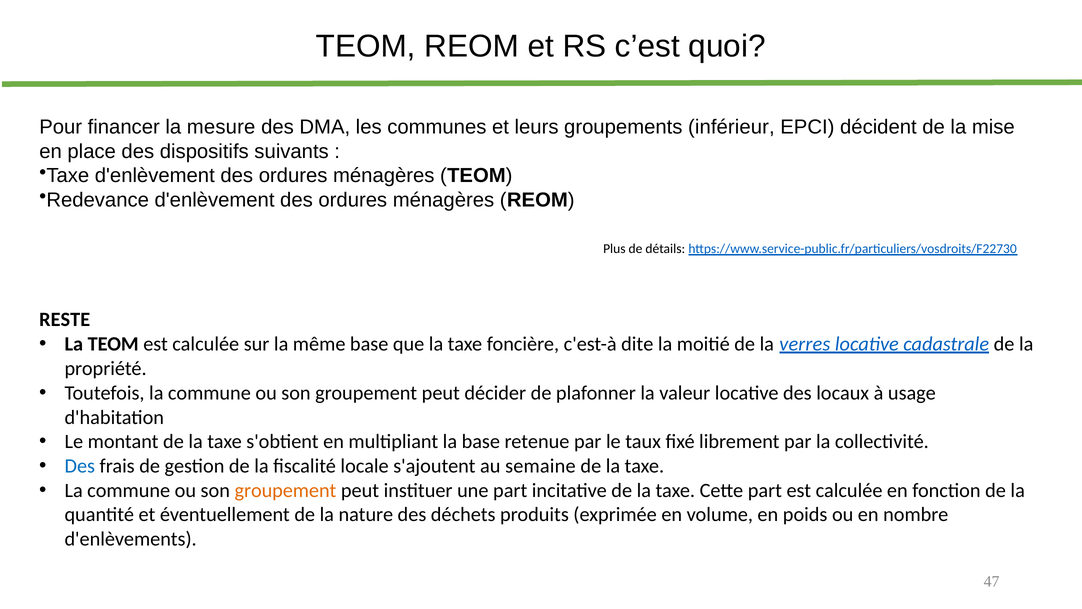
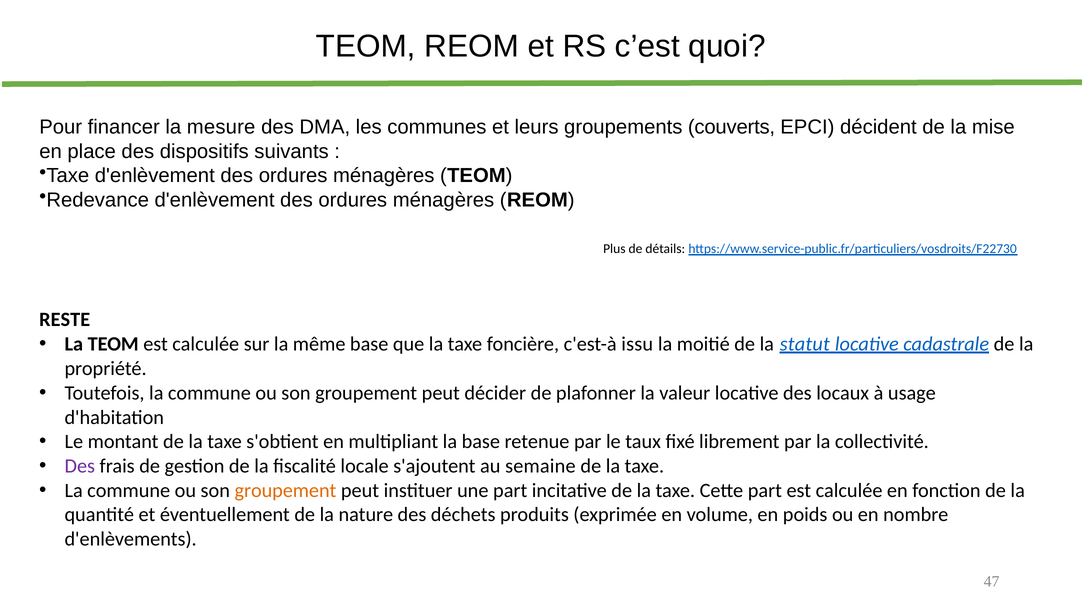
inférieur: inférieur -> couverts (732, 127)
dite: dite -> issu (637, 344)
verres: verres -> statut (805, 344)
Des colour: blue -> purple (80, 466)
